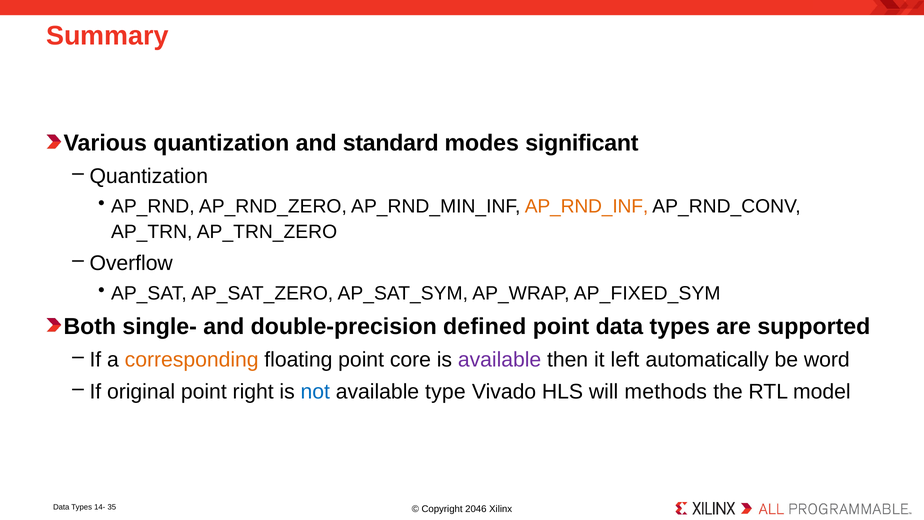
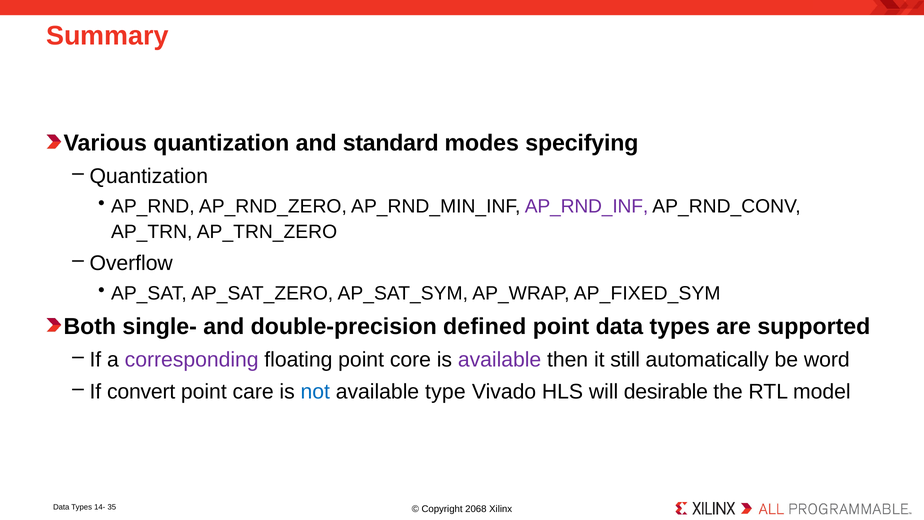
significant: significant -> specifying (582, 143)
AP_RND_INF colour: orange -> purple (587, 206)
corresponding colour: orange -> purple (192, 360)
left: left -> still (625, 360)
original: original -> convert (141, 392)
right: right -> care (253, 392)
methods: methods -> desirable (666, 392)
2046: 2046 -> 2068 (476, 509)
